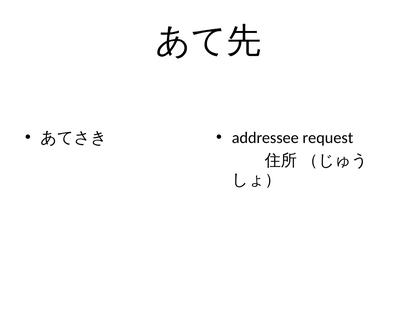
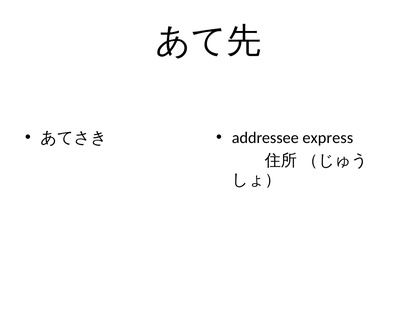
request: request -> express (328, 138)
